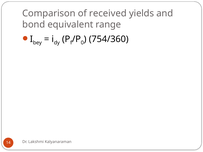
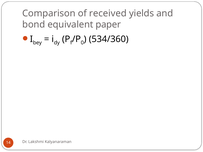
range: range -> paper (108, 25)
754/360: 754/360 -> 534/360 (109, 39)
